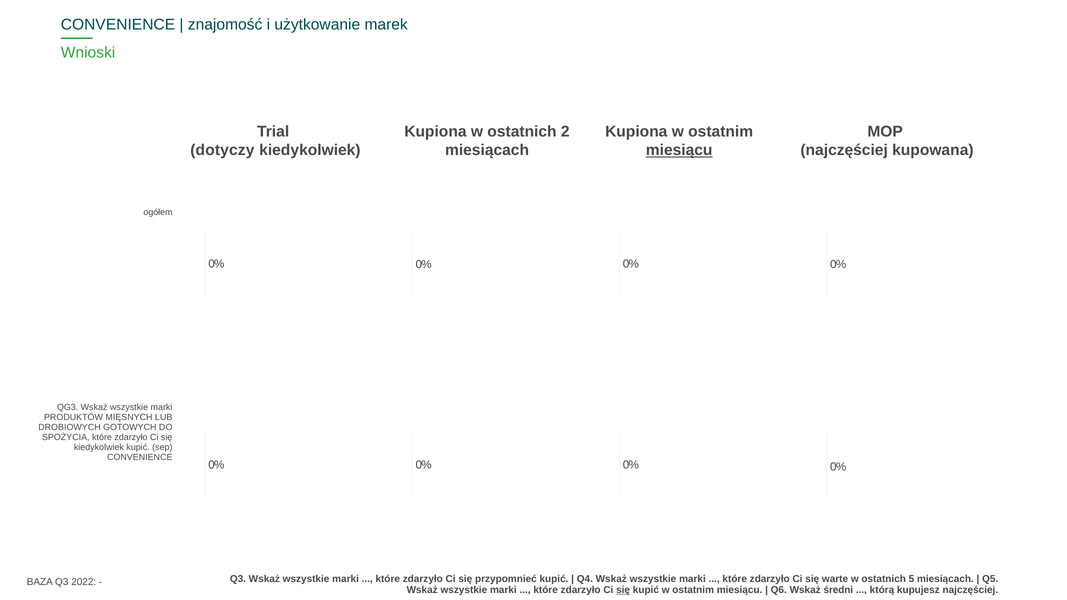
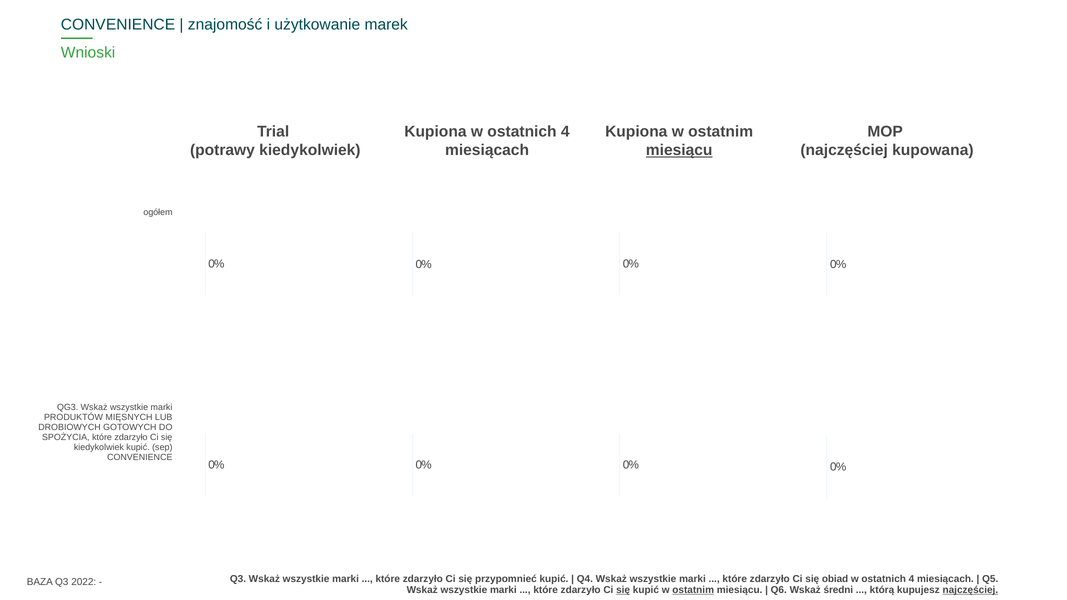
Kupiona w ostatnich 2: 2 -> 4 (565, 132)
dotyczy: dotyczy -> potrawy (222, 150)
warte: warte -> obiad (835, 579)
5: 5 -> 4 (911, 579)
ostatnim underline: none -> present (693, 590)
najczęściej underline: none -> present (970, 590)
